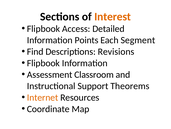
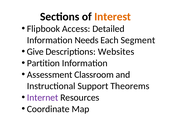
Points: Points -> Needs (87, 40)
Find: Find -> Give (35, 51)
Revisions: Revisions -> Websites (116, 51)
Flipbook: Flipbook -> Partition (43, 63)
Internet colour: orange -> purple (43, 97)
